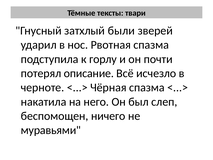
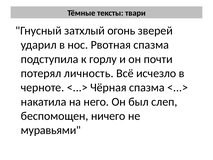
были: были -> огонь (121, 31)
описание: описание -> личность (89, 73)
